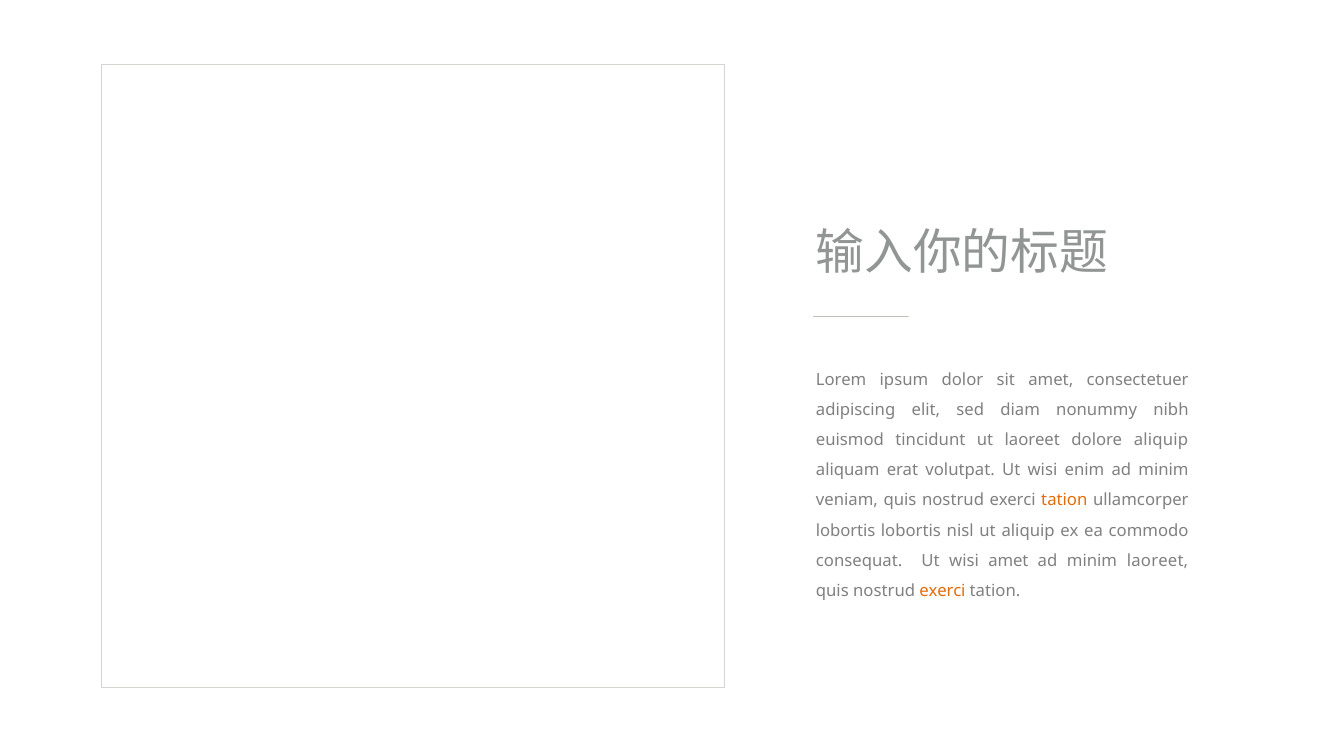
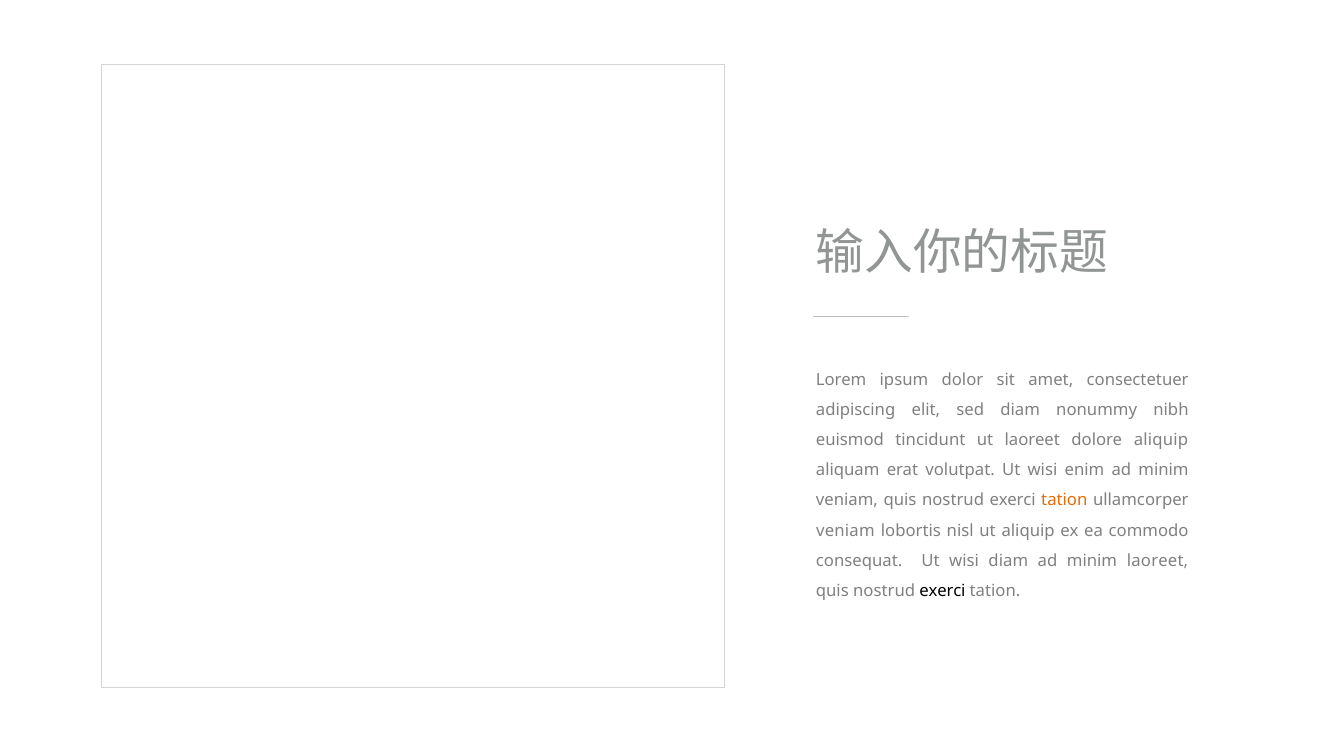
lobortis: lobortis -> veniam (845, 531)
wisi amet: amet -> diam (1008, 561)
exerci colour: orange -> black (942, 591)
